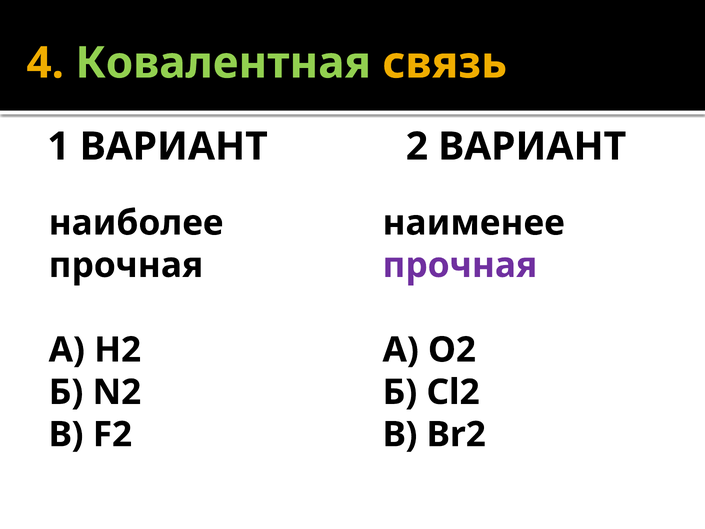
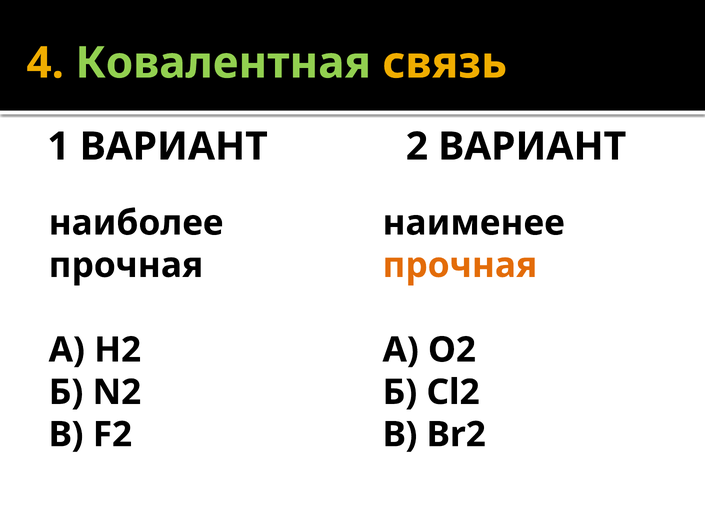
прочная colour: purple -> orange (460, 265)
